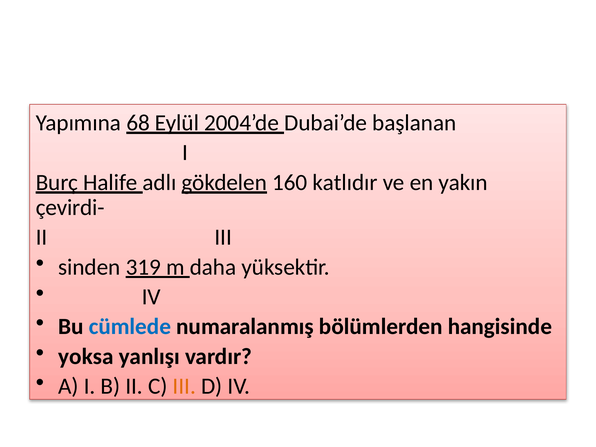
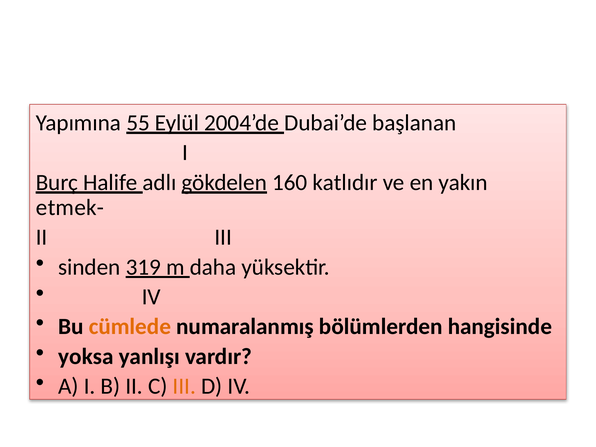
68: 68 -> 55 (138, 123)
çevirdi-: çevirdi- -> etmek- (70, 207)
cümlede colour: blue -> orange (130, 327)
